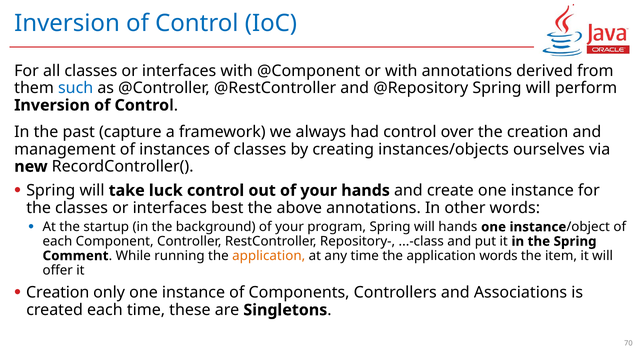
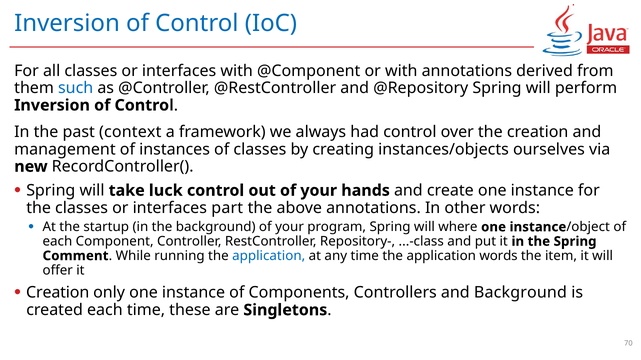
capture: capture -> context (130, 132)
best: best -> part (227, 208)
will hands: hands -> where (458, 227)
application colour: orange -> blue (269, 256)
and Associations: Associations -> Background (520, 293)
